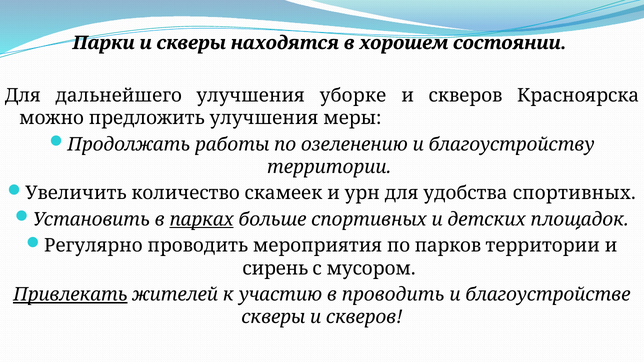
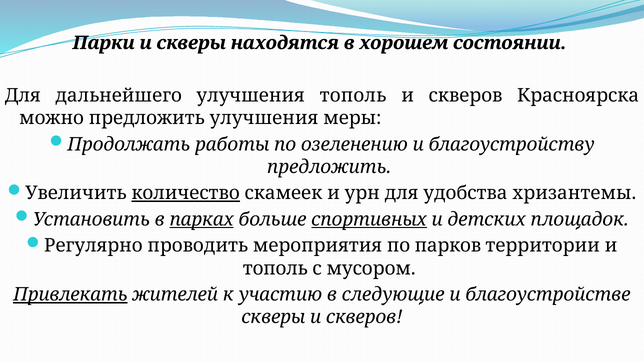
улучшения уборке: уборке -> тополь (353, 96)
территории: территории -> предложить (329, 167)
количество underline: none -> present (186, 193)
удобства спортивных: спортивных -> хризантемы (574, 193)
спортивных underline: none -> present (369, 220)
сирень: сирень -> тополь (275, 268)
в проводить: проводить -> следующие (393, 295)
